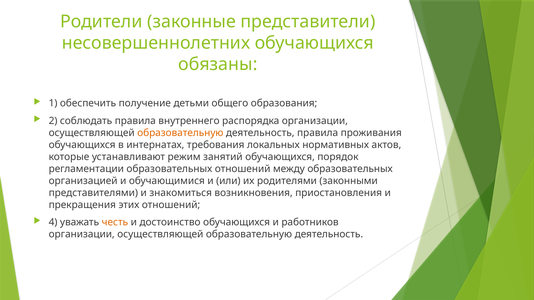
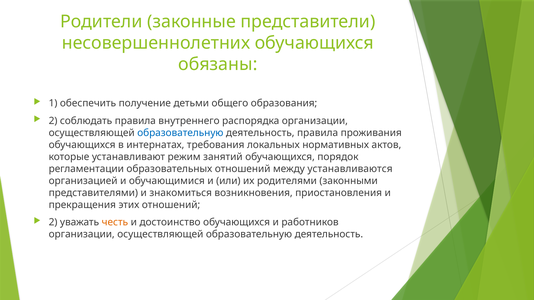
образовательную colour: orange -> blue (180, 133)
между образовательных: образовательных -> устанавливаются (350, 169)
4: 4 -> 2 (53, 223)
